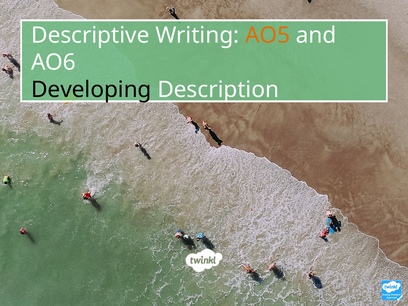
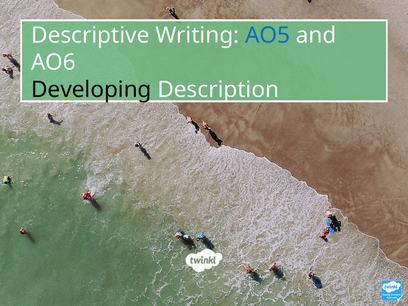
AO5 colour: orange -> blue (268, 35)
